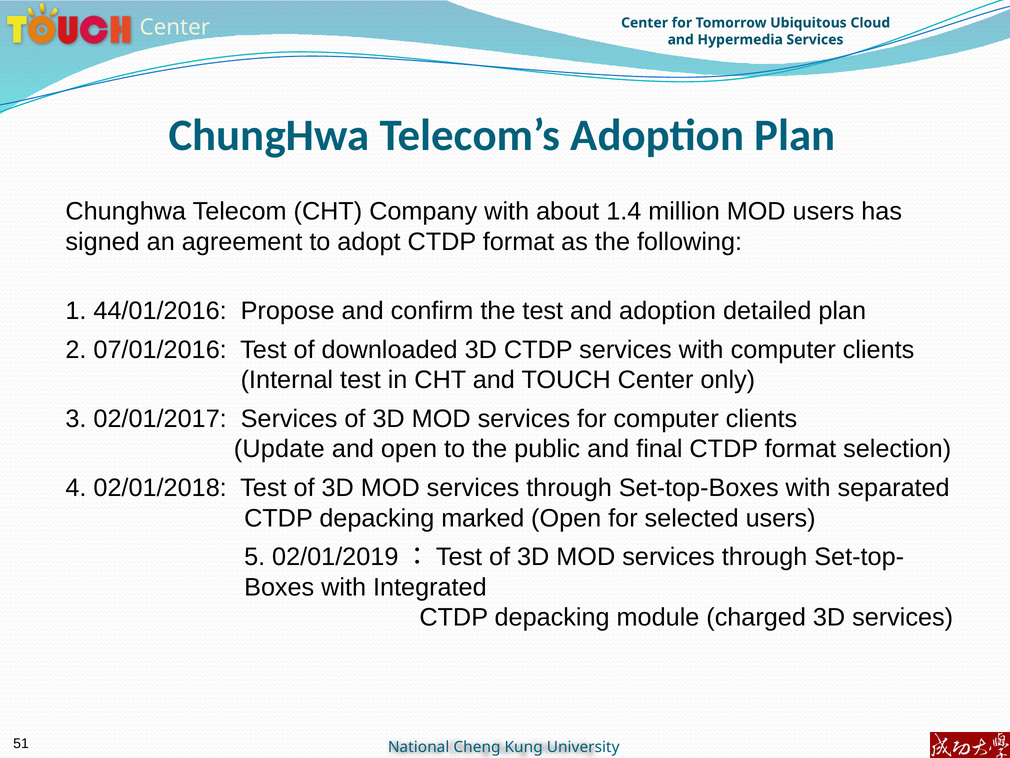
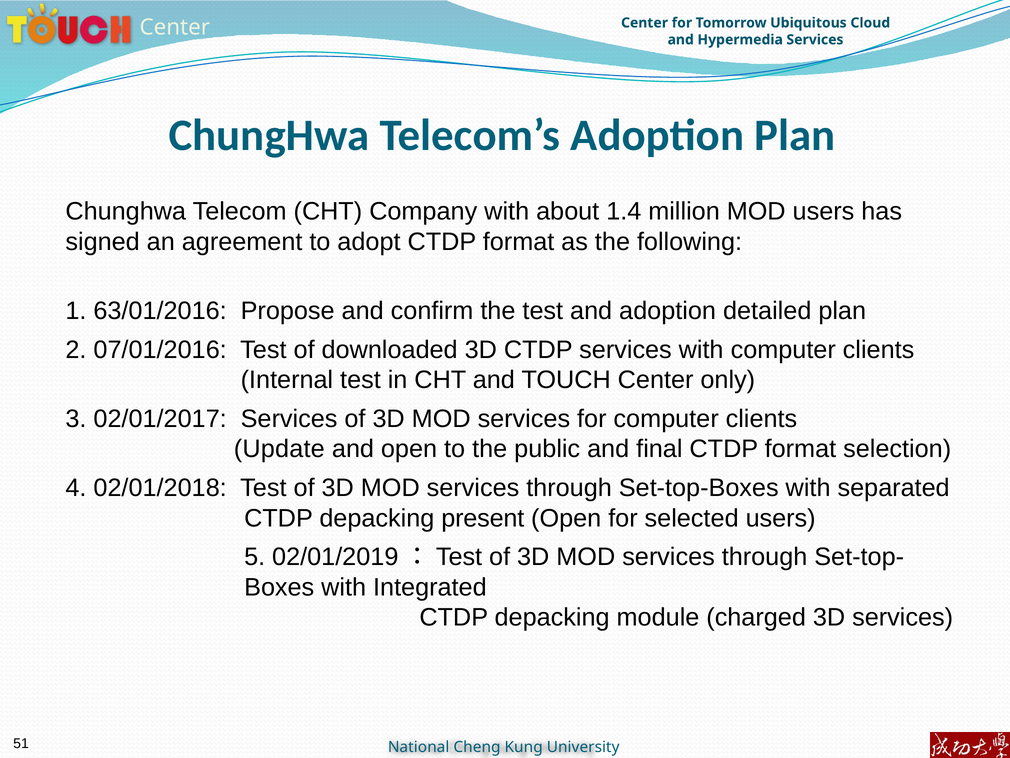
44/01/2016: 44/01/2016 -> 63/01/2016 (160, 311)
marked: marked -> present (483, 518)
